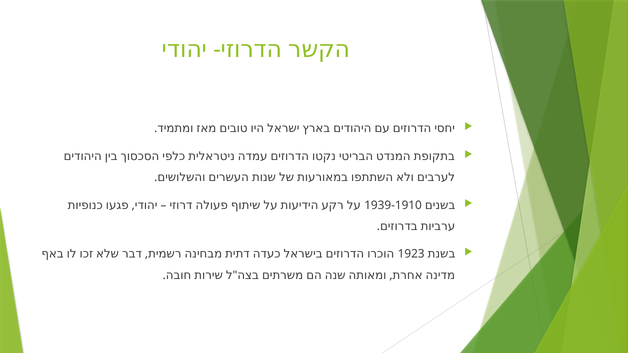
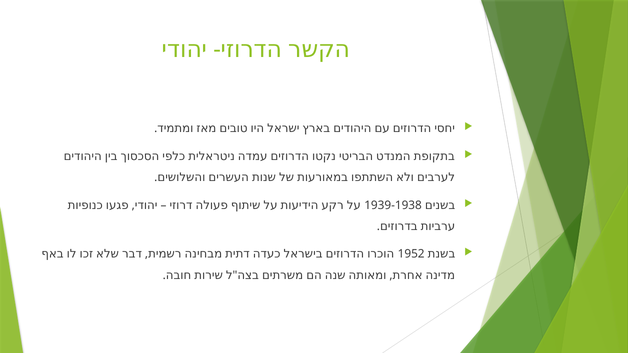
1939-1910: 1939-1910 -> 1939-1938 (393, 205)
1923: 1923 -> 1952 (411, 254)
